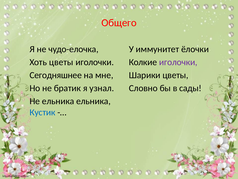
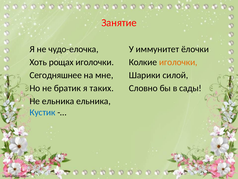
Общего: Общего -> Занятие (119, 23)
Хоть цветы: цветы -> рощах (61, 62)
иголочки colour: purple -> orange (178, 62)
Шарики цветы: цветы -> силой (175, 75)
узнал: узнал -> таких (102, 88)
